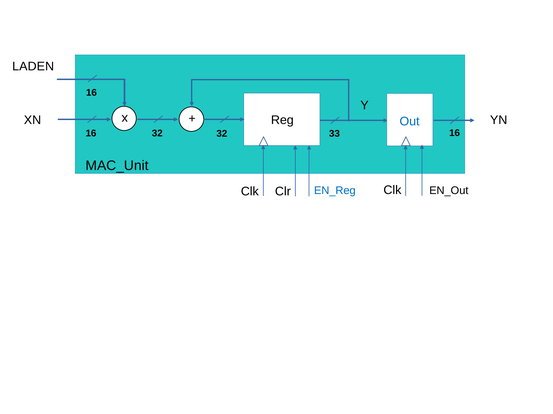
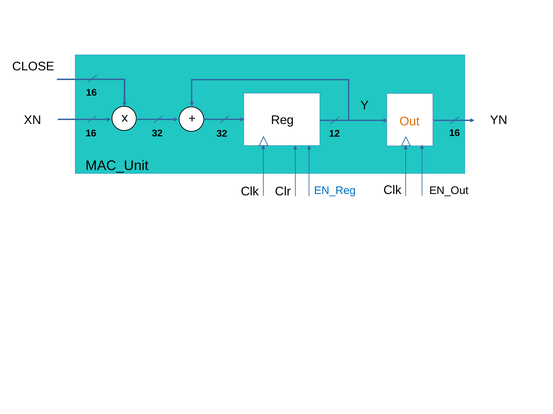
LADEN: LADEN -> CLOSE (33, 67)
Out colour: blue -> orange (410, 122)
33: 33 -> 12 (334, 134)
